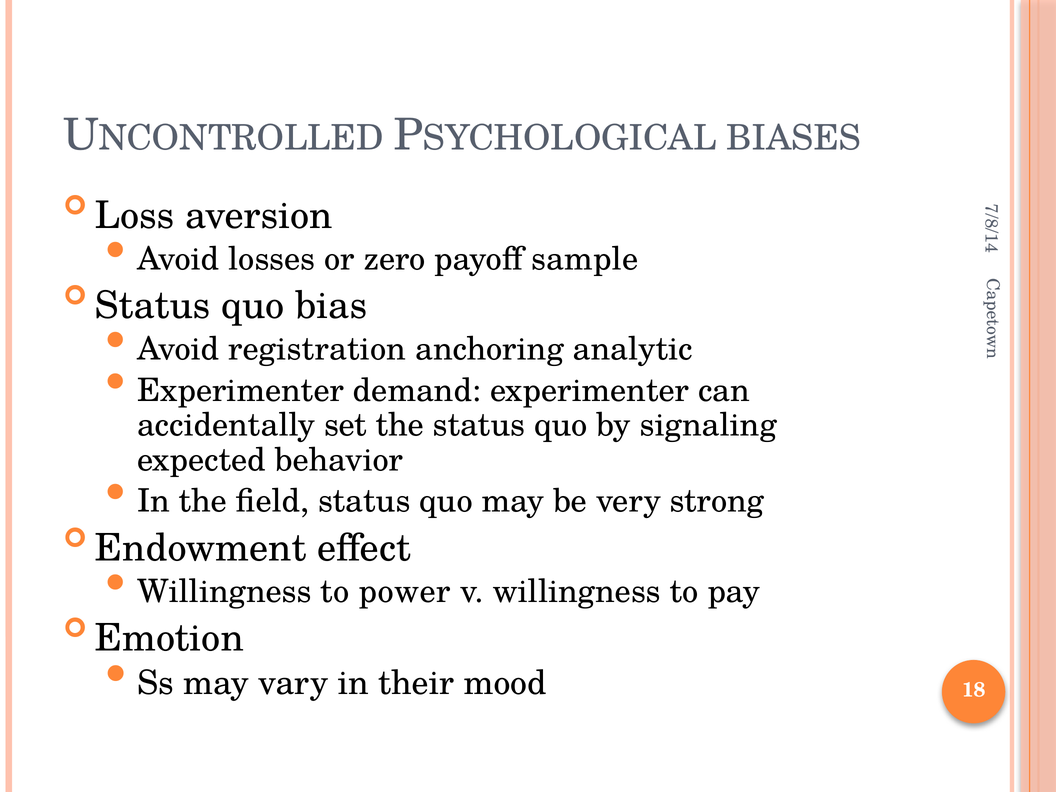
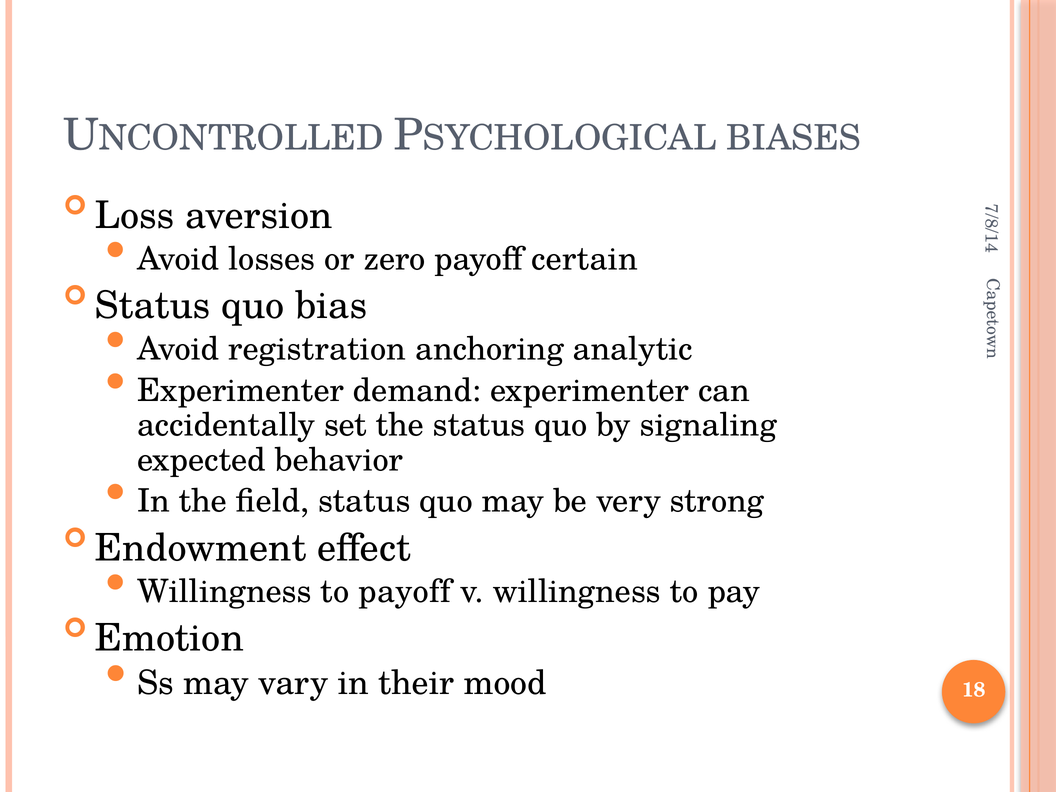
sample: sample -> certain (585, 259)
to power: power -> payoff (405, 592)
